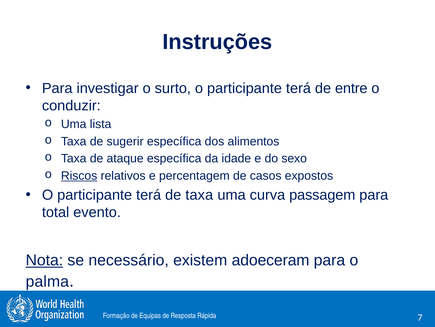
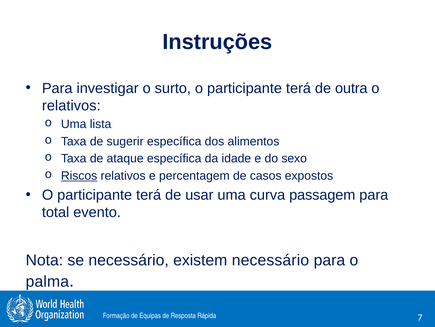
entre: entre -> outra (351, 88)
conduzir: conduzir -> relativos (71, 105)
de taxa: taxa -> usar (199, 195)
Nota underline: present -> none (44, 260)
existem adoeceram: adoeceram -> necessário (270, 260)
